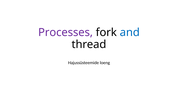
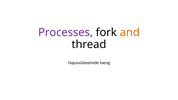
and colour: blue -> orange (130, 32)
